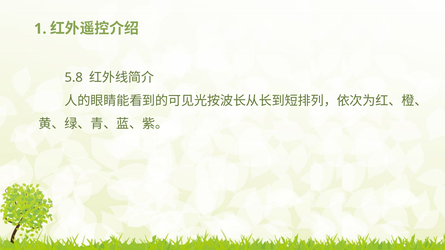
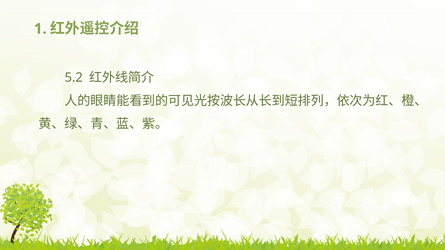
5.8: 5.8 -> 5.2 (74, 78)
